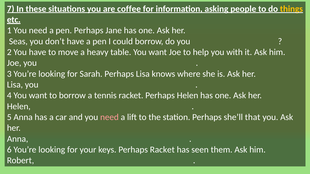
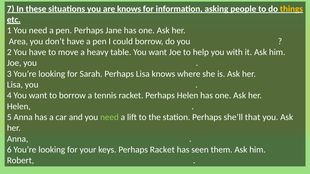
are coffee: coffee -> knows (129, 9)
Seas: Seas -> Area (18, 41)
need colour: pink -> light green (109, 117)
